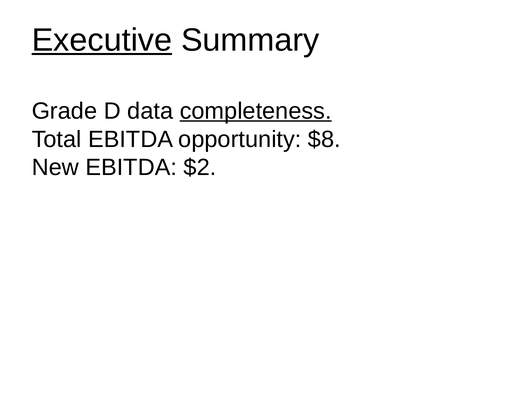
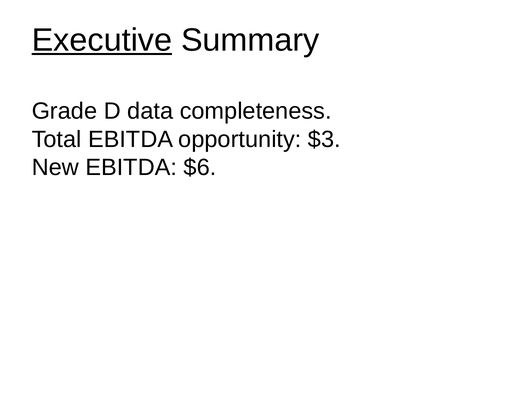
completeness underline: present -> none (256, 111)
$8: $8 -> $3 (324, 139)
$2: $2 -> $6 (200, 168)
